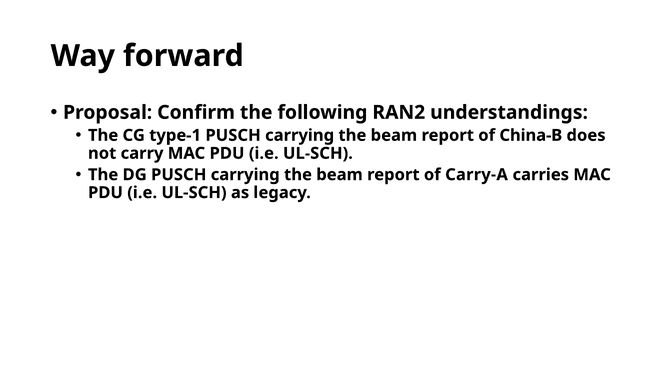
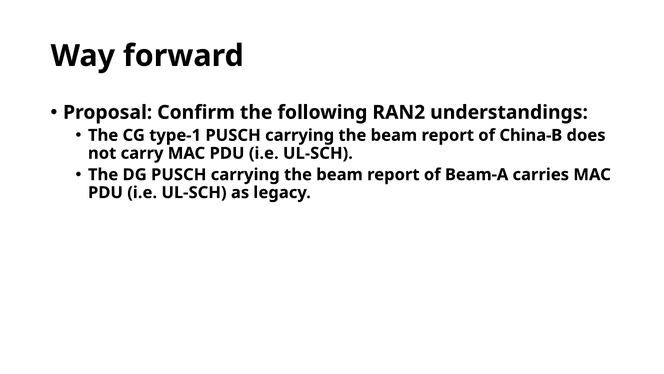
Carry-A: Carry-A -> Beam-A (477, 174)
